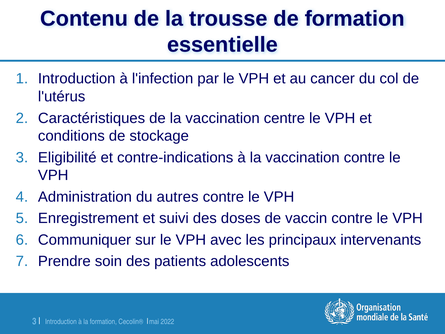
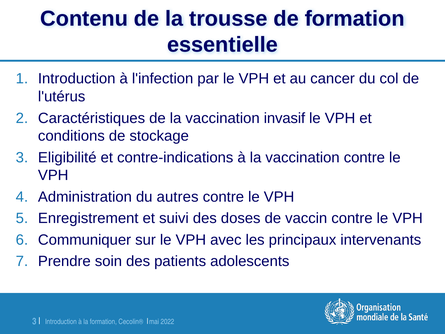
centre: centre -> invasif (284, 118)
